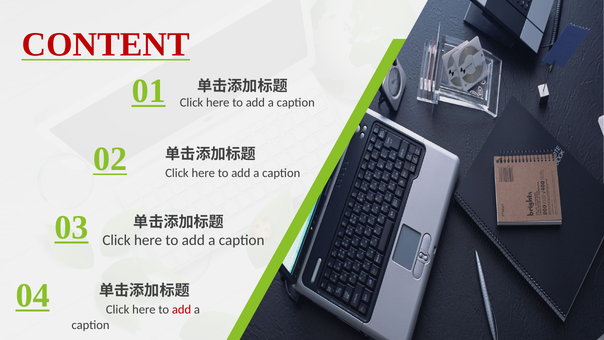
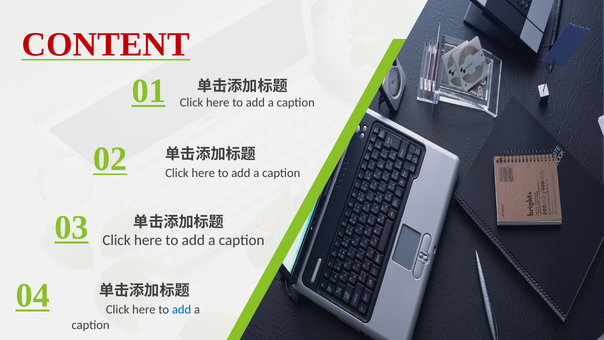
add colour: red -> blue (182, 309)
